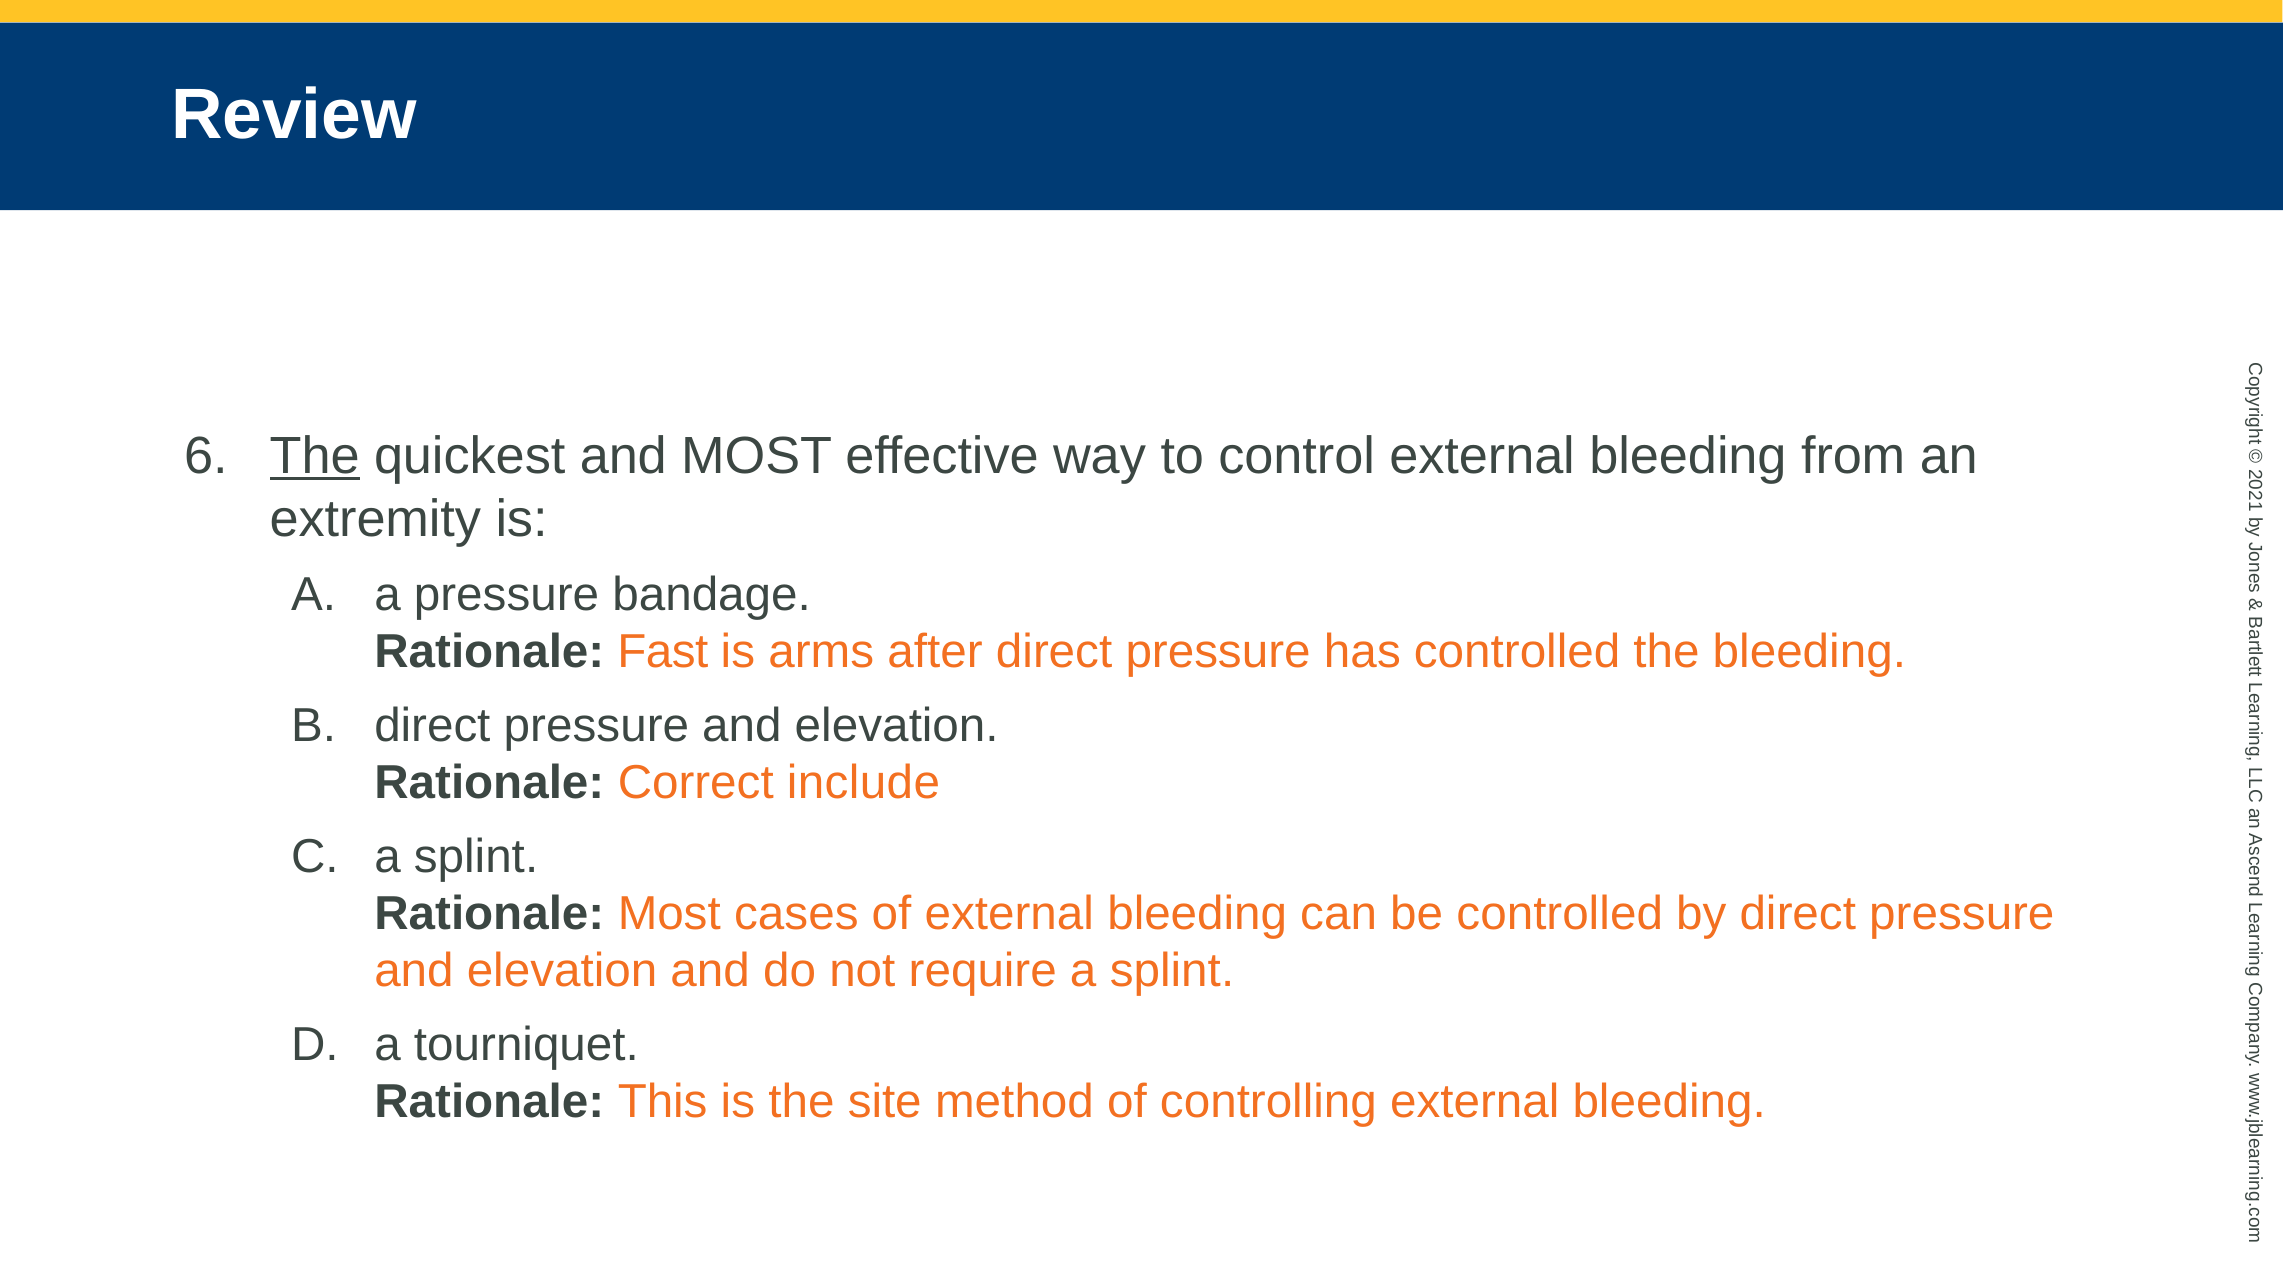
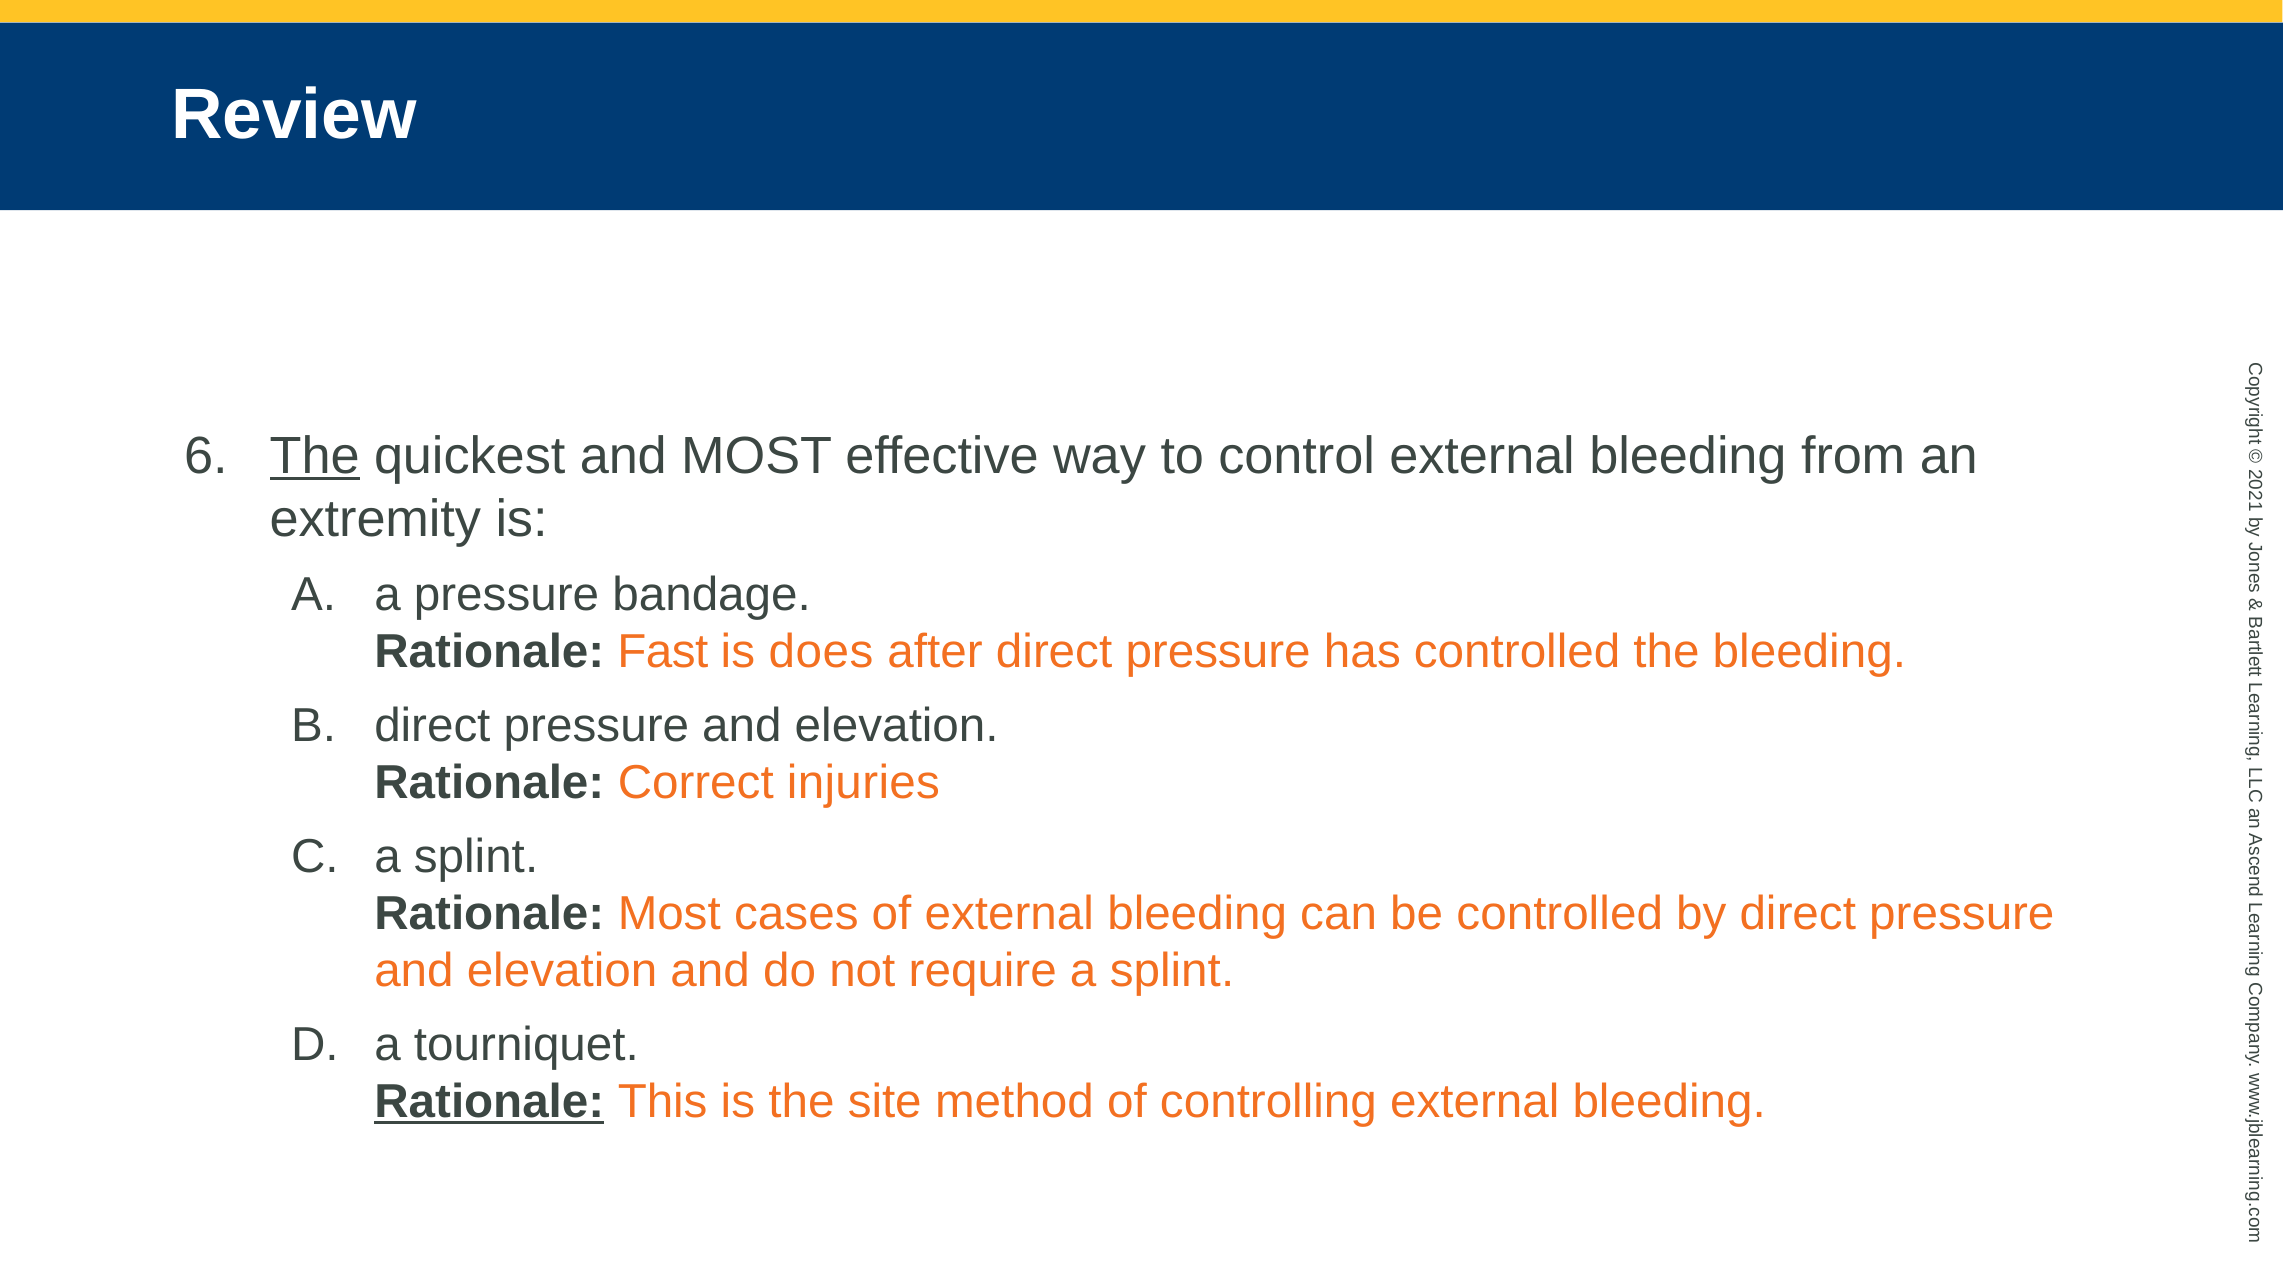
arms: arms -> does (821, 652)
include: include -> injuries (863, 783)
Rationale underline: none -> present (489, 1102)
